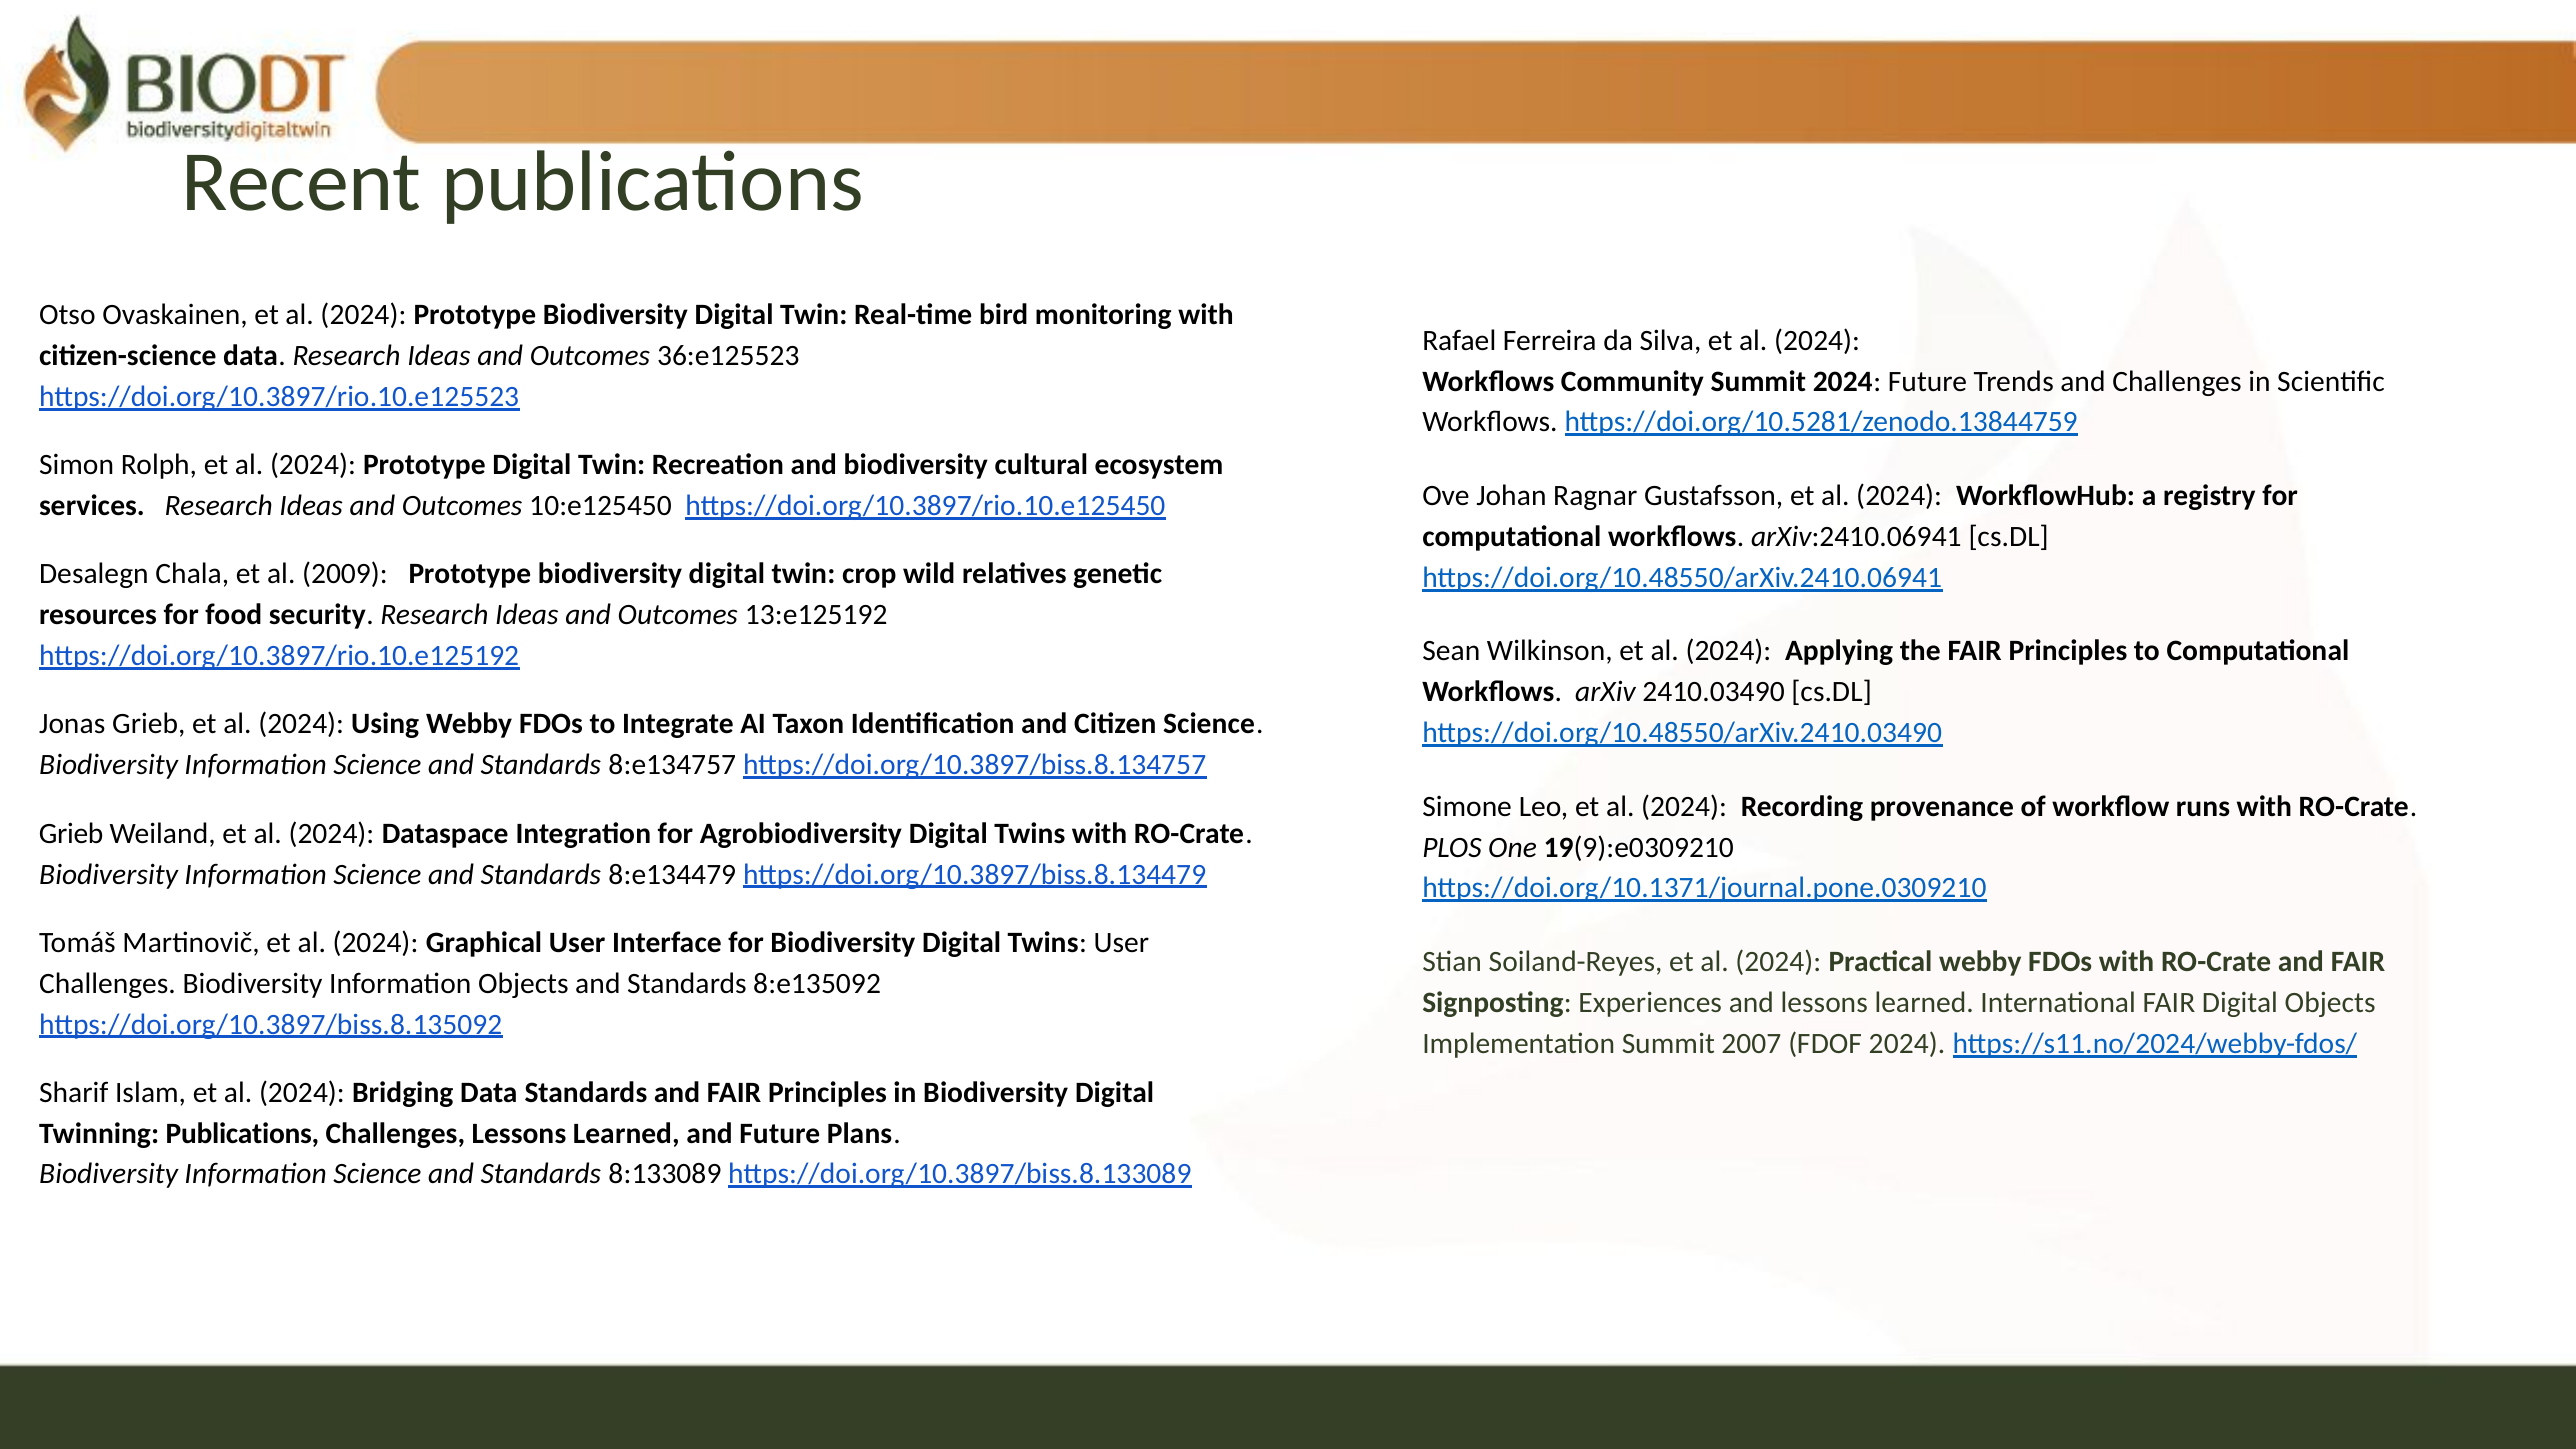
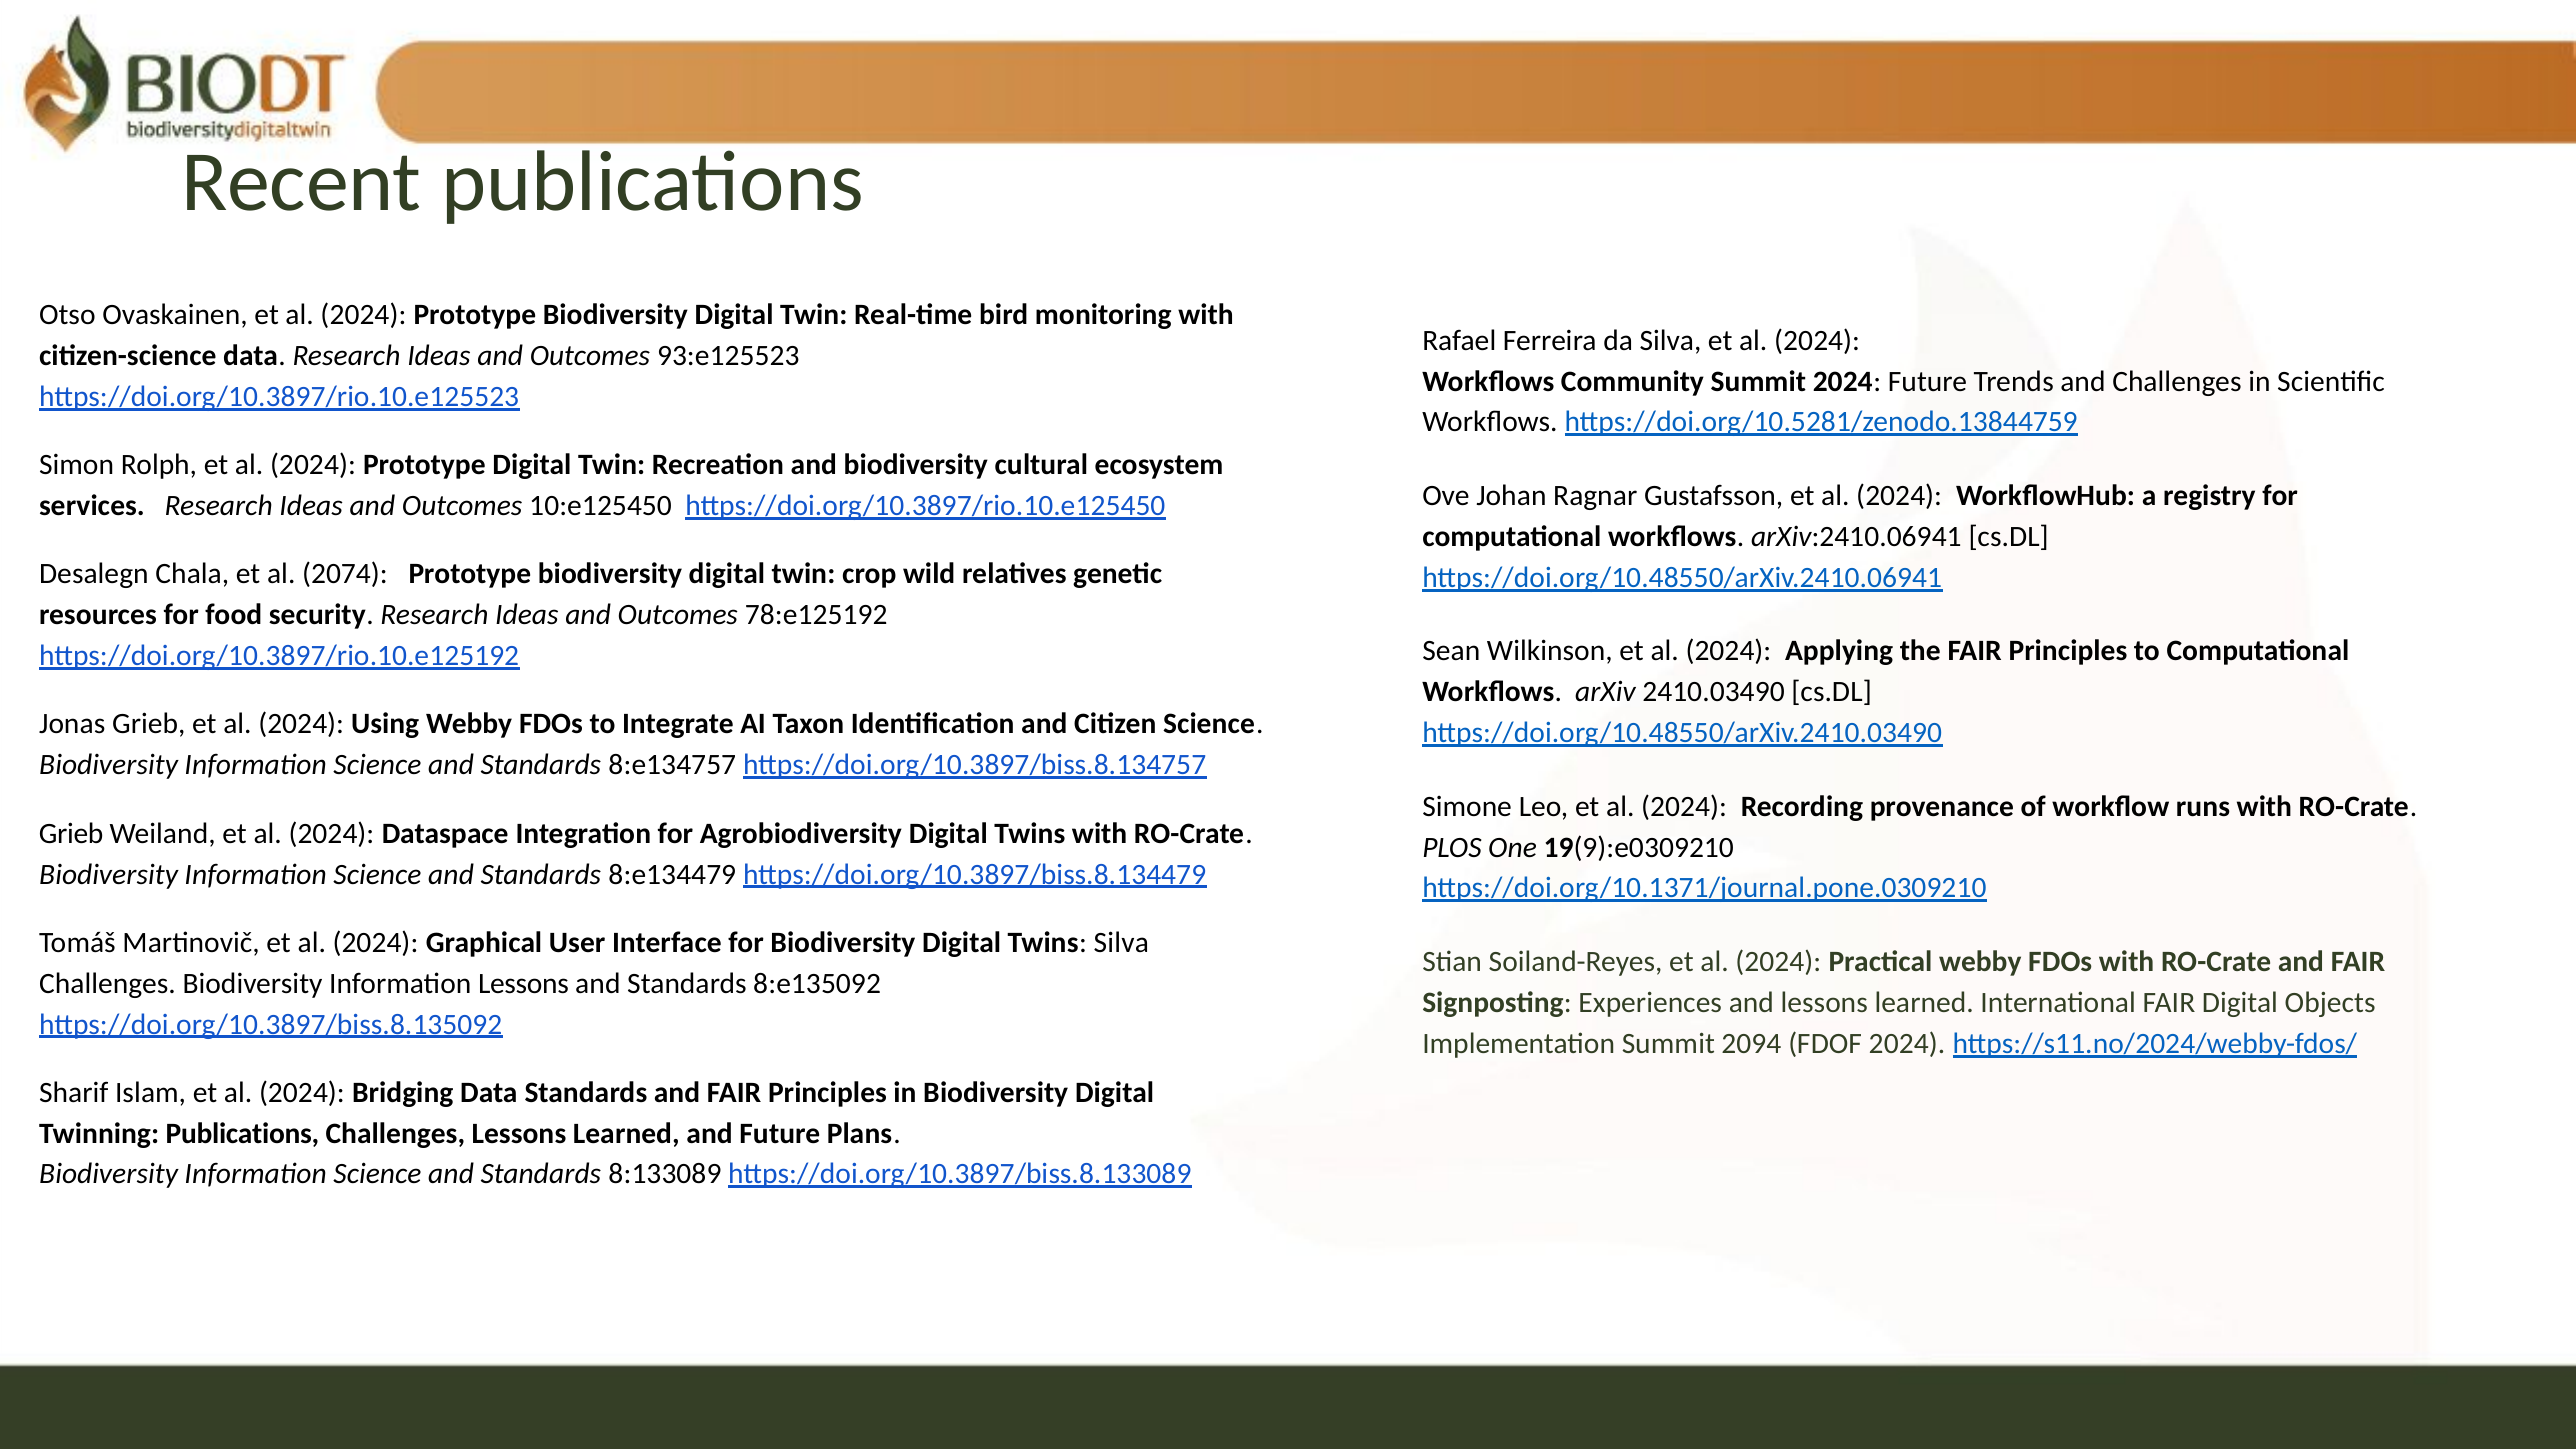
36:e125523: 36:e125523 -> 93:e125523 (728, 356)
2009: 2009 -> 2074 (345, 574)
13:e125192: 13:e125192 -> 78:e125192 (816, 615)
Twins User: User -> Silva (1121, 943)
Information Objects: Objects -> Lessons (523, 983)
2007: 2007 -> 2094 (1751, 1043)
